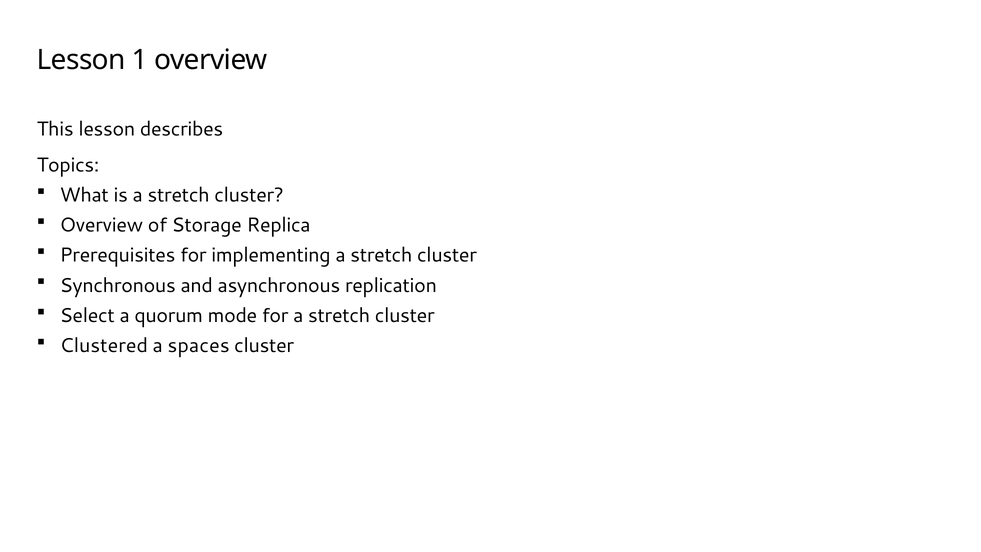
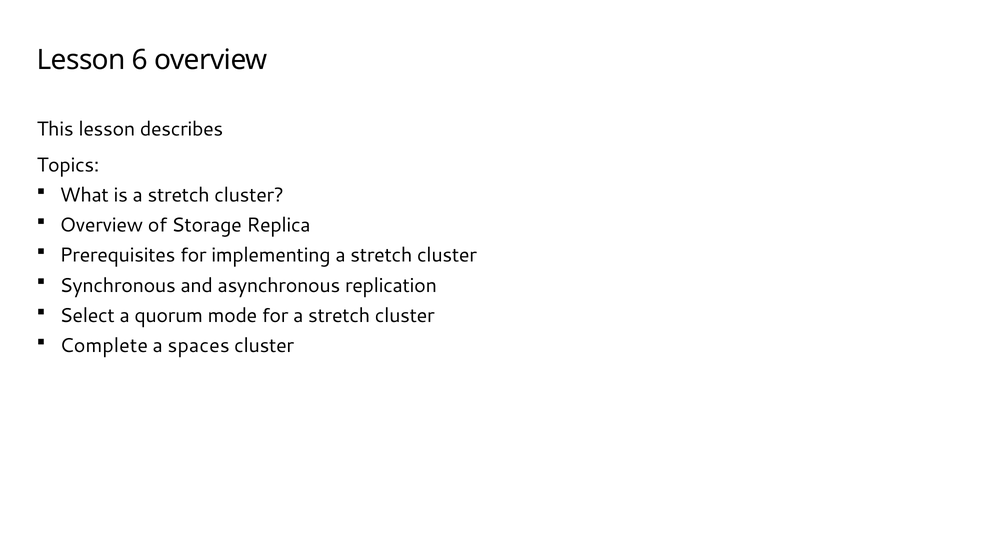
1: 1 -> 6 (140, 60)
Clustered: Clustered -> Complete (104, 345)
